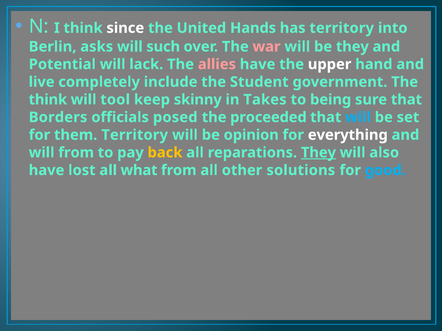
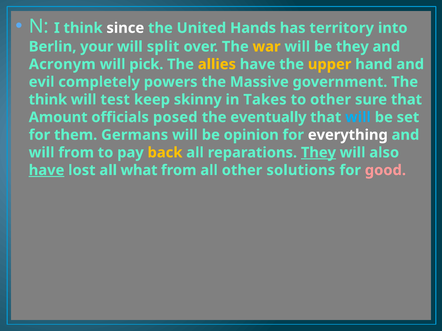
asks: asks -> your (97, 47)
such: such -> split (163, 47)
war colour: pink -> yellow (267, 47)
Potential: Potential -> Acronym (62, 64)
lack: lack -> pick (146, 64)
allies colour: pink -> yellow (217, 64)
upper colour: white -> yellow (330, 64)
live: live -> evil (42, 82)
include: include -> powers (171, 82)
Student: Student -> Massive (259, 82)
tool: tool -> test (115, 100)
to being: being -> other (331, 100)
Borders: Borders -> Amount (58, 117)
proceeded: proceeded -> eventually (268, 117)
them Territory: Territory -> Germans (135, 135)
have underline: none -> present (47, 170)
good colour: light blue -> pink (385, 170)
